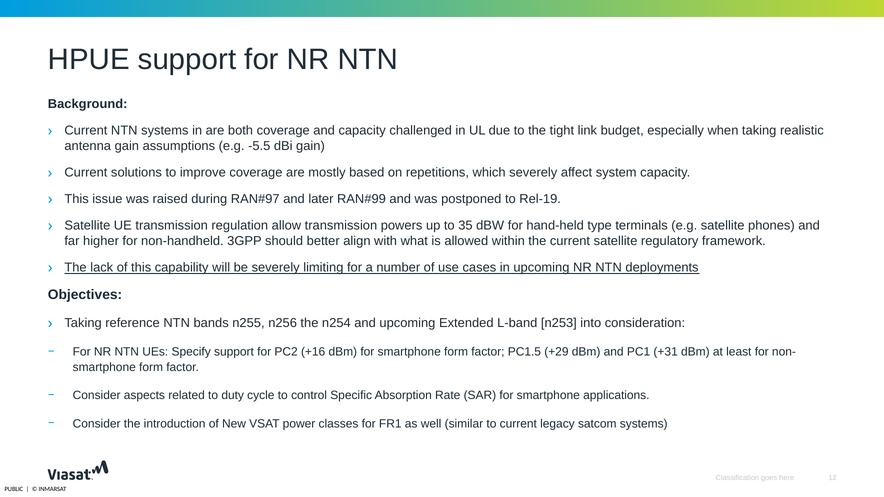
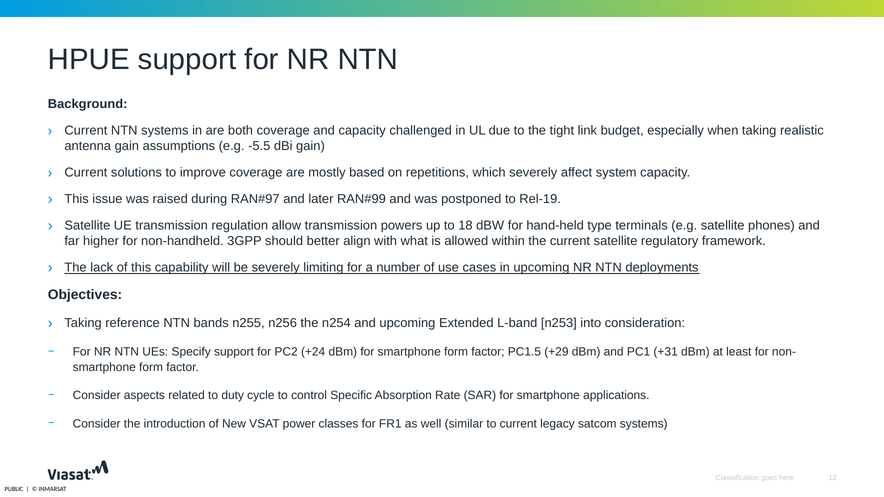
35: 35 -> 18 (465, 226)
+16: +16 -> +24 (313, 352)
